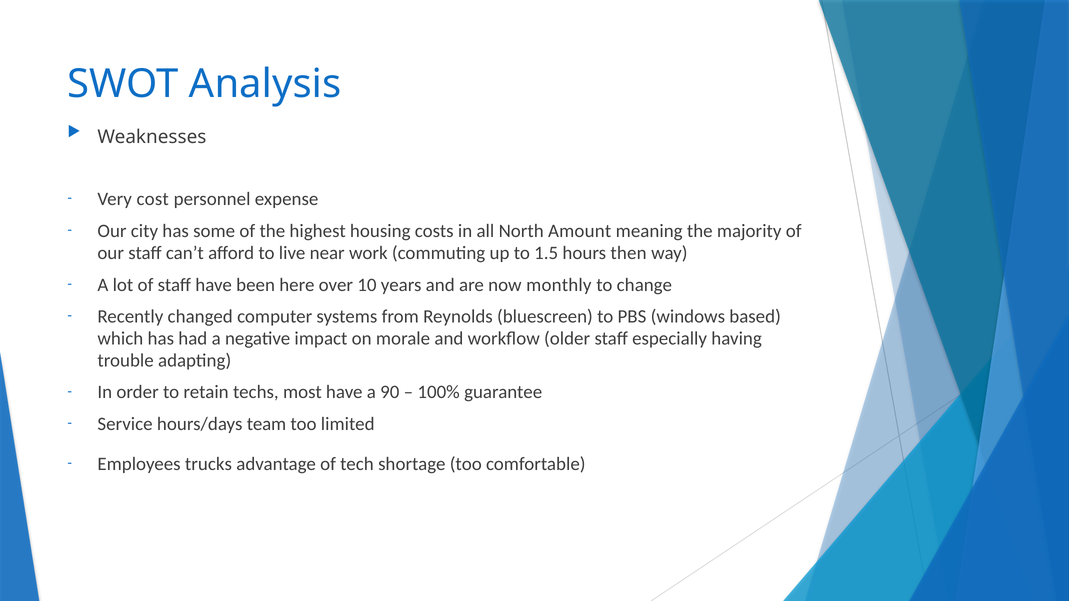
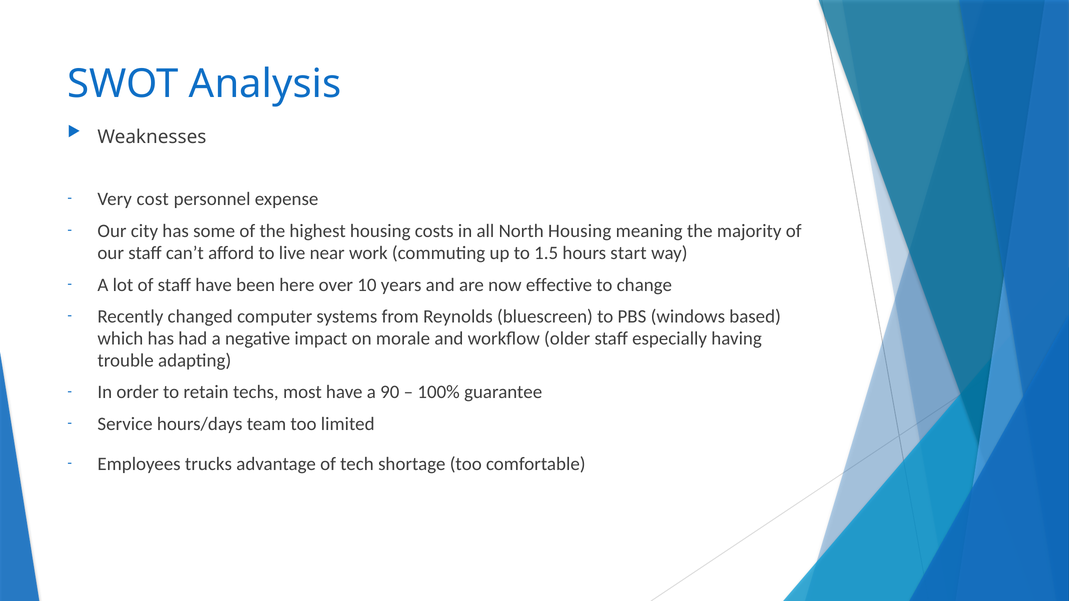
North Amount: Amount -> Housing (580, 231)
then: then -> start (628, 253)
monthly: monthly -> effective (559, 285)
